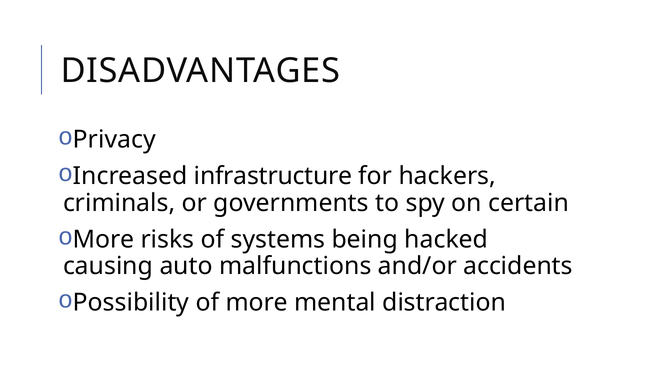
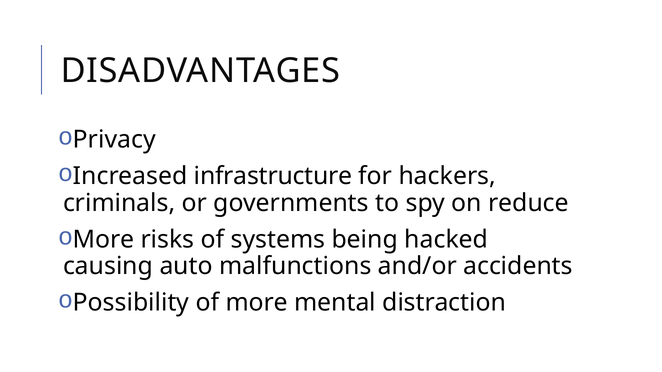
certain: certain -> reduce (529, 203)
